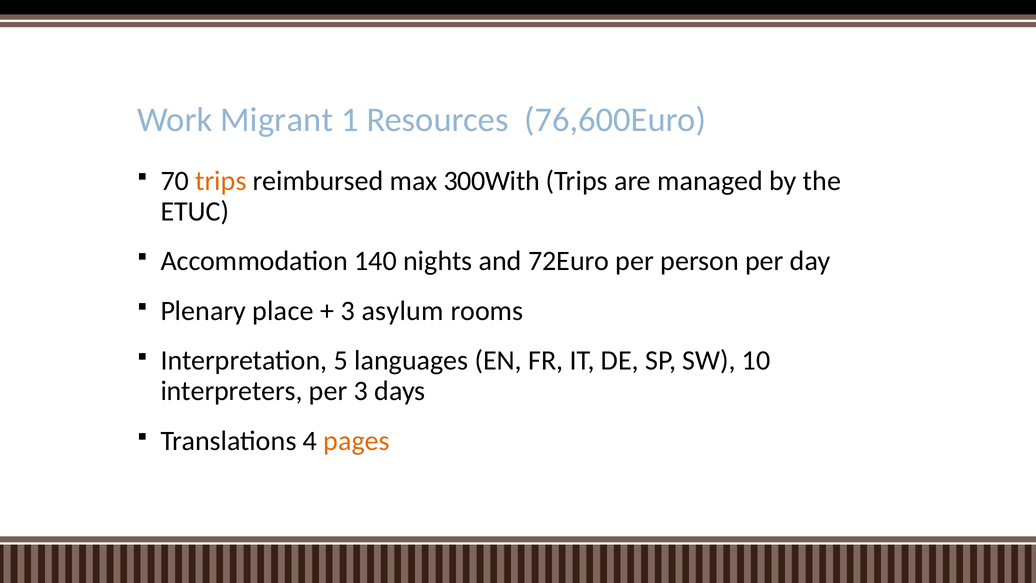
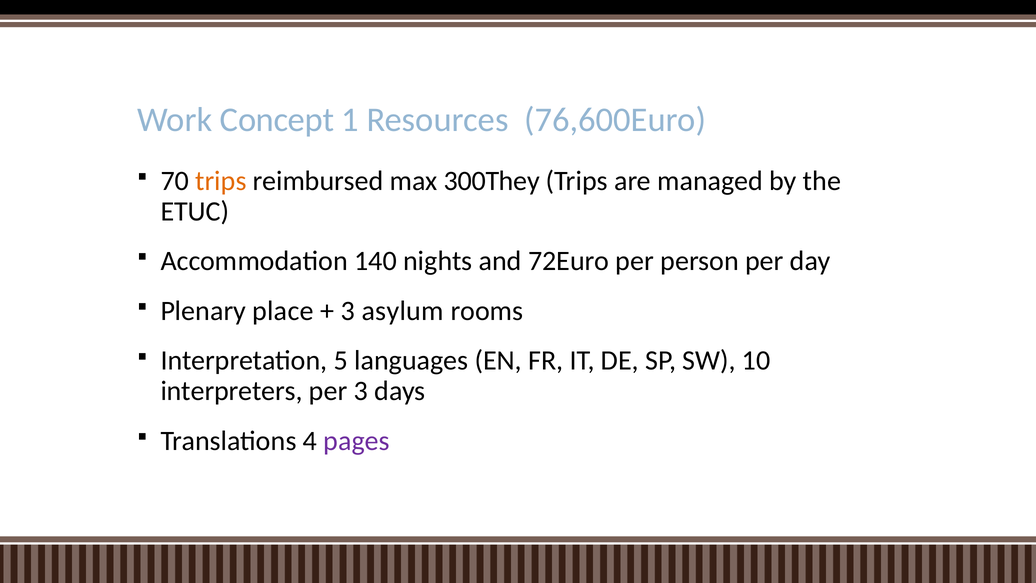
Migrant: Migrant -> Concept (277, 120)
300With: 300With -> 300They (492, 181)
pages colour: orange -> purple (357, 441)
